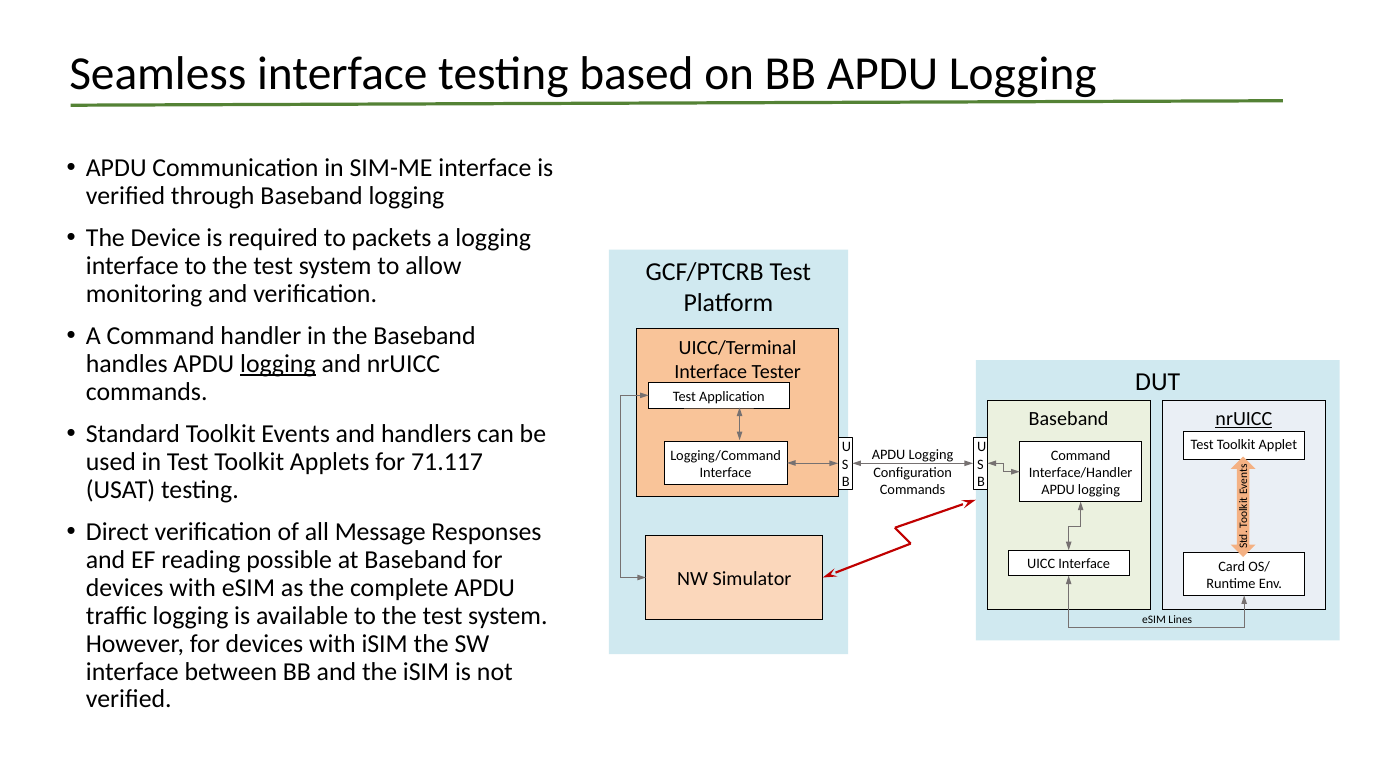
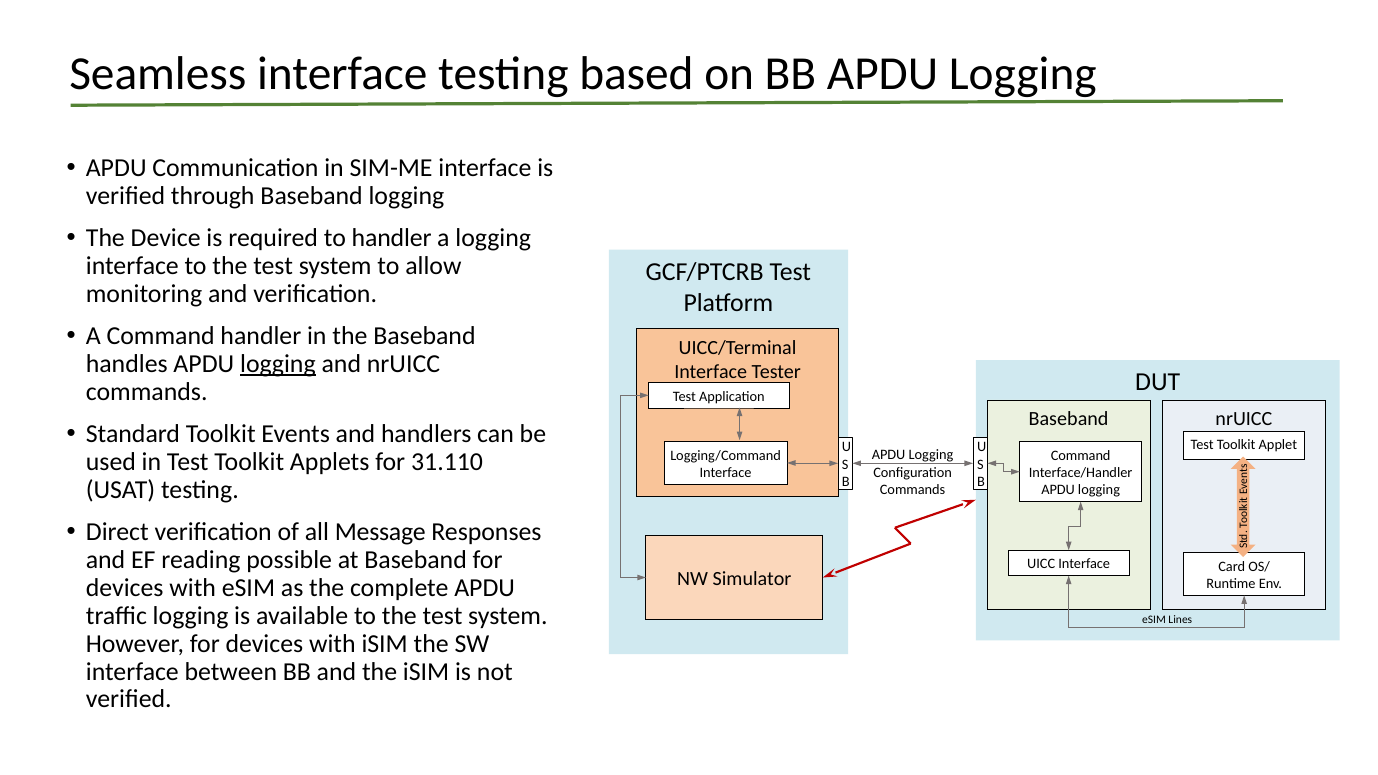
to packets: packets -> handler (392, 238)
nrUICC underline: present -> none (1244, 419)
71.117: 71.117 -> 31.110 (447, 462)
